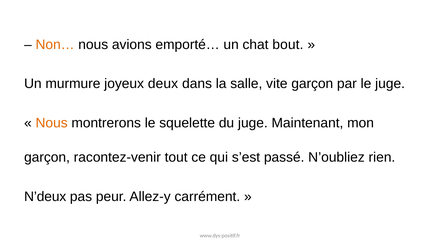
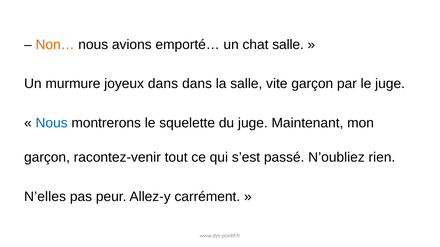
chat bout: bout -> salle (288, 45)
joyeux deux: deux -> dans (163, 84)
Nous colour: orange -> blue (52, 123)
N’deux: N’deux -> N’elles (45, 197)
